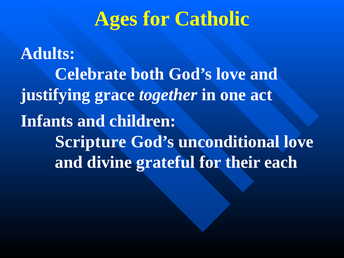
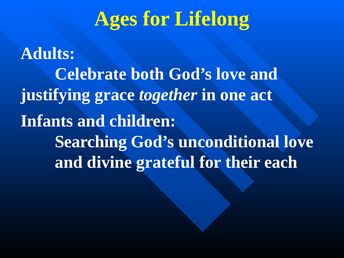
Catholic: Catholic -> Lifelong (212, 19)
Scripture: Scripture -> Searching (91, 142)
